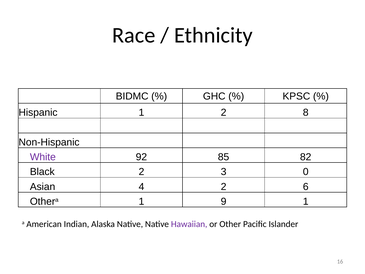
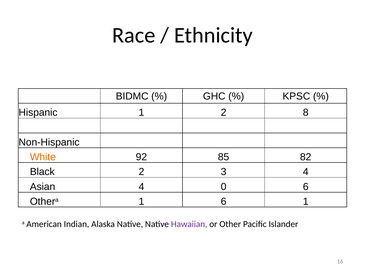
White colour: purple -> orange (43, 157)
3 0: 0 -> 4 (306, 172)
4 2: 2 -> 0 (224, 187)
1 9: 9 -> 6 (224, 201)
